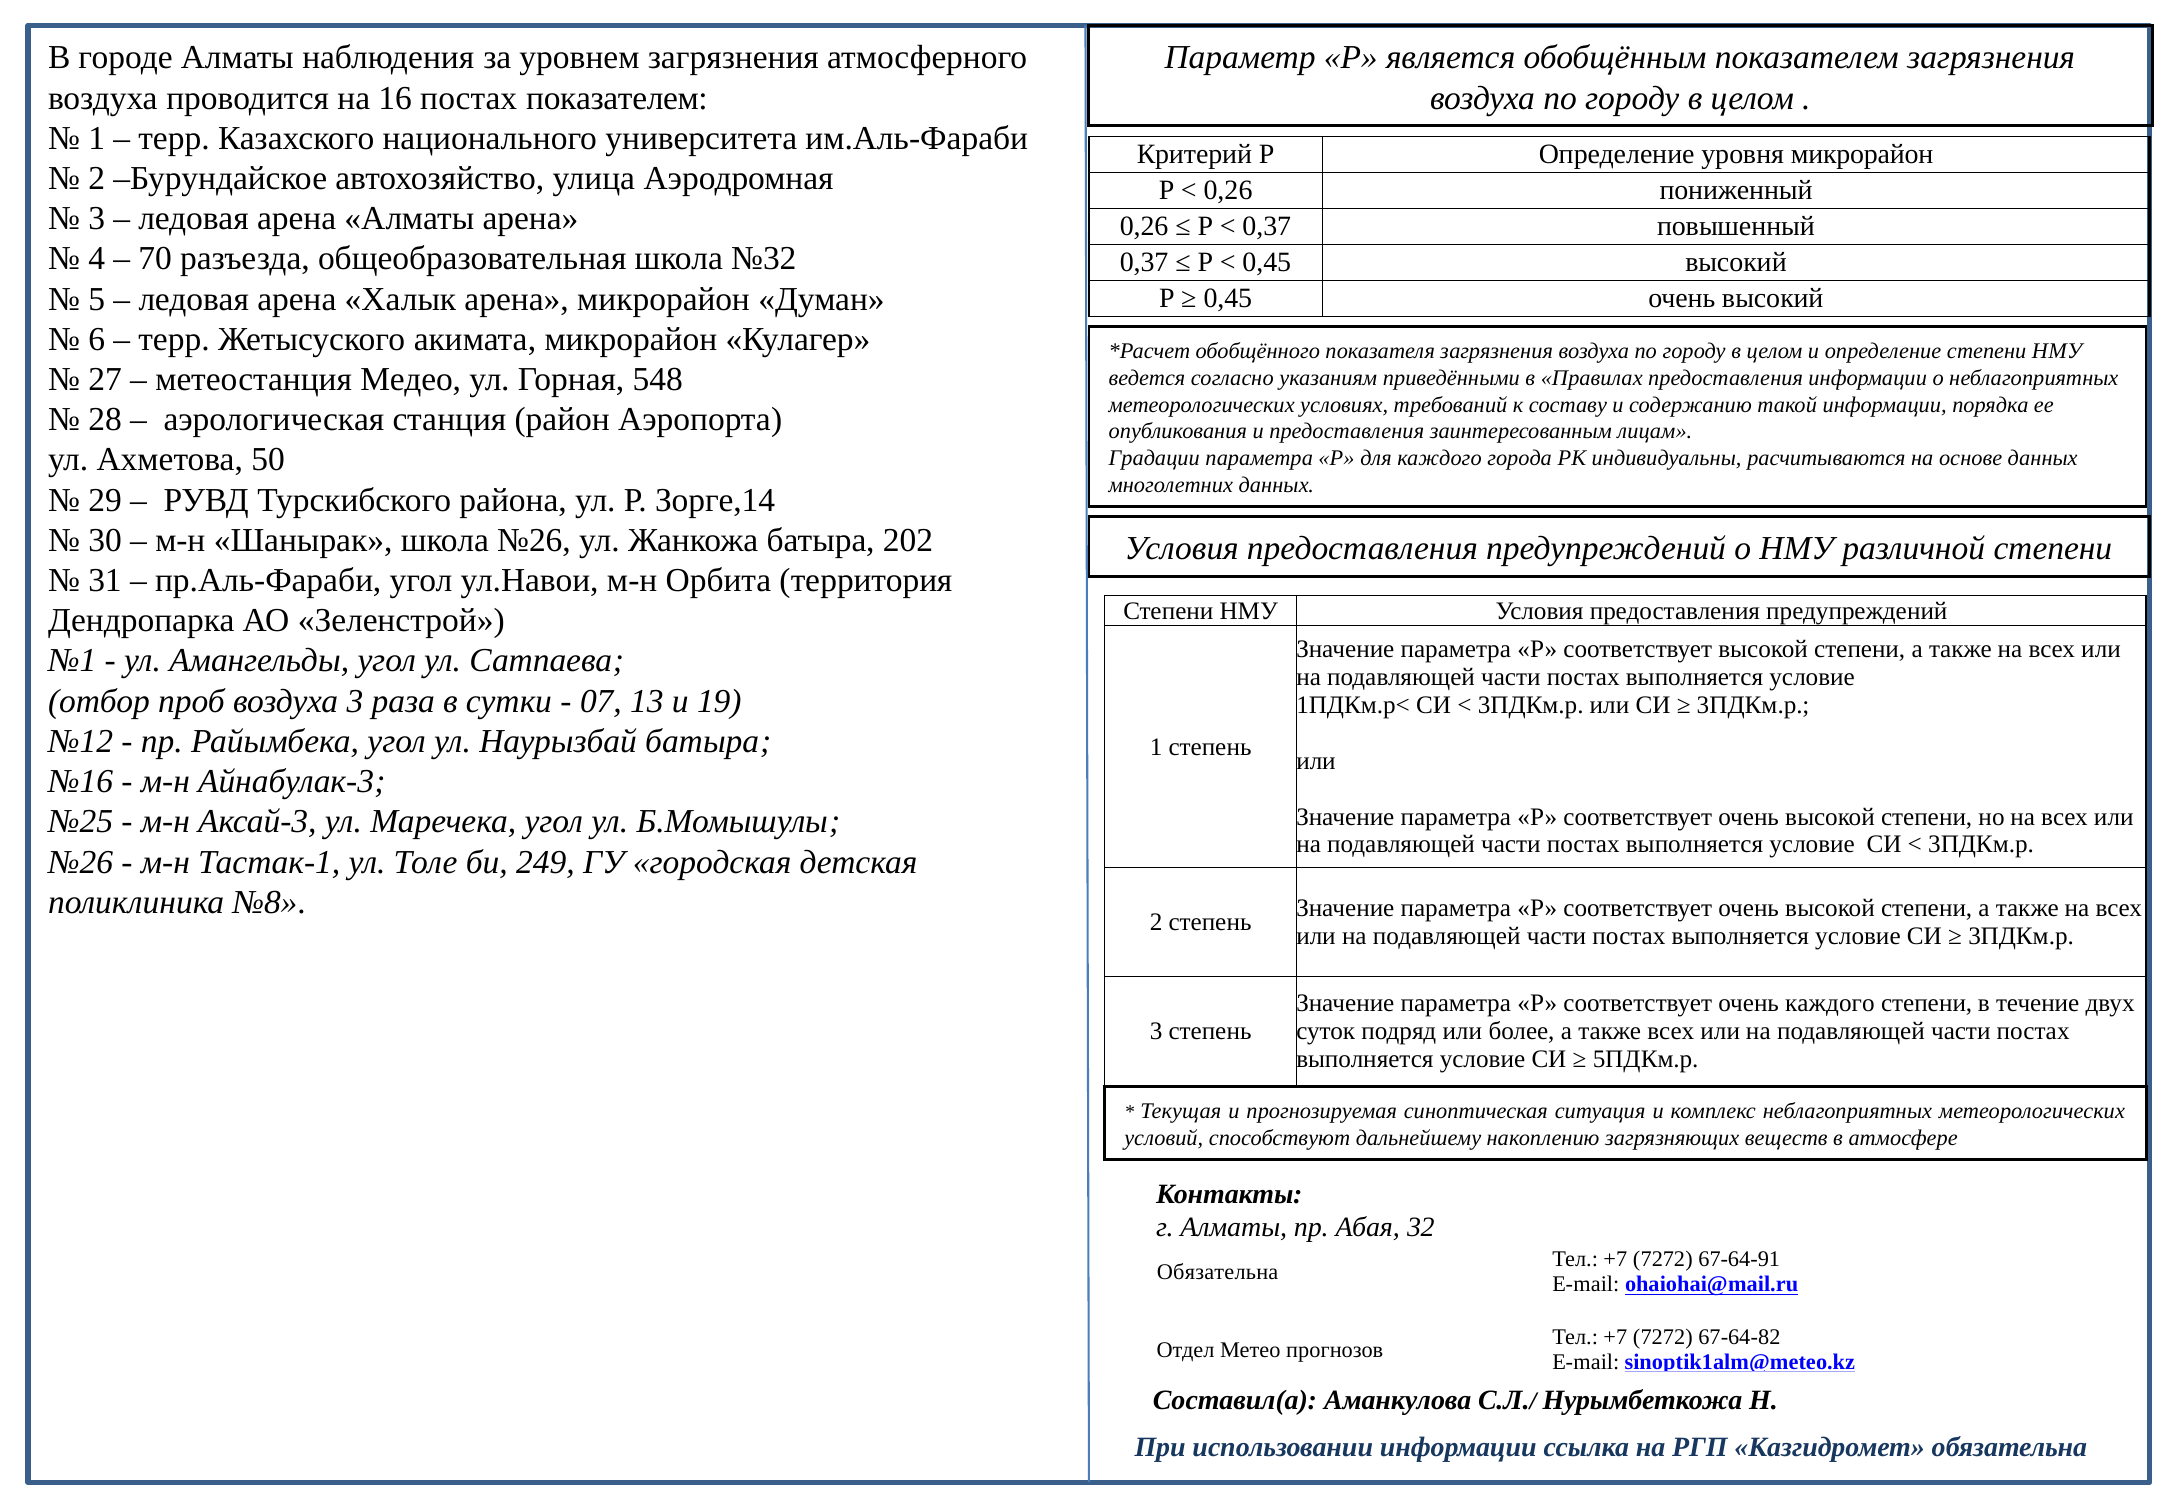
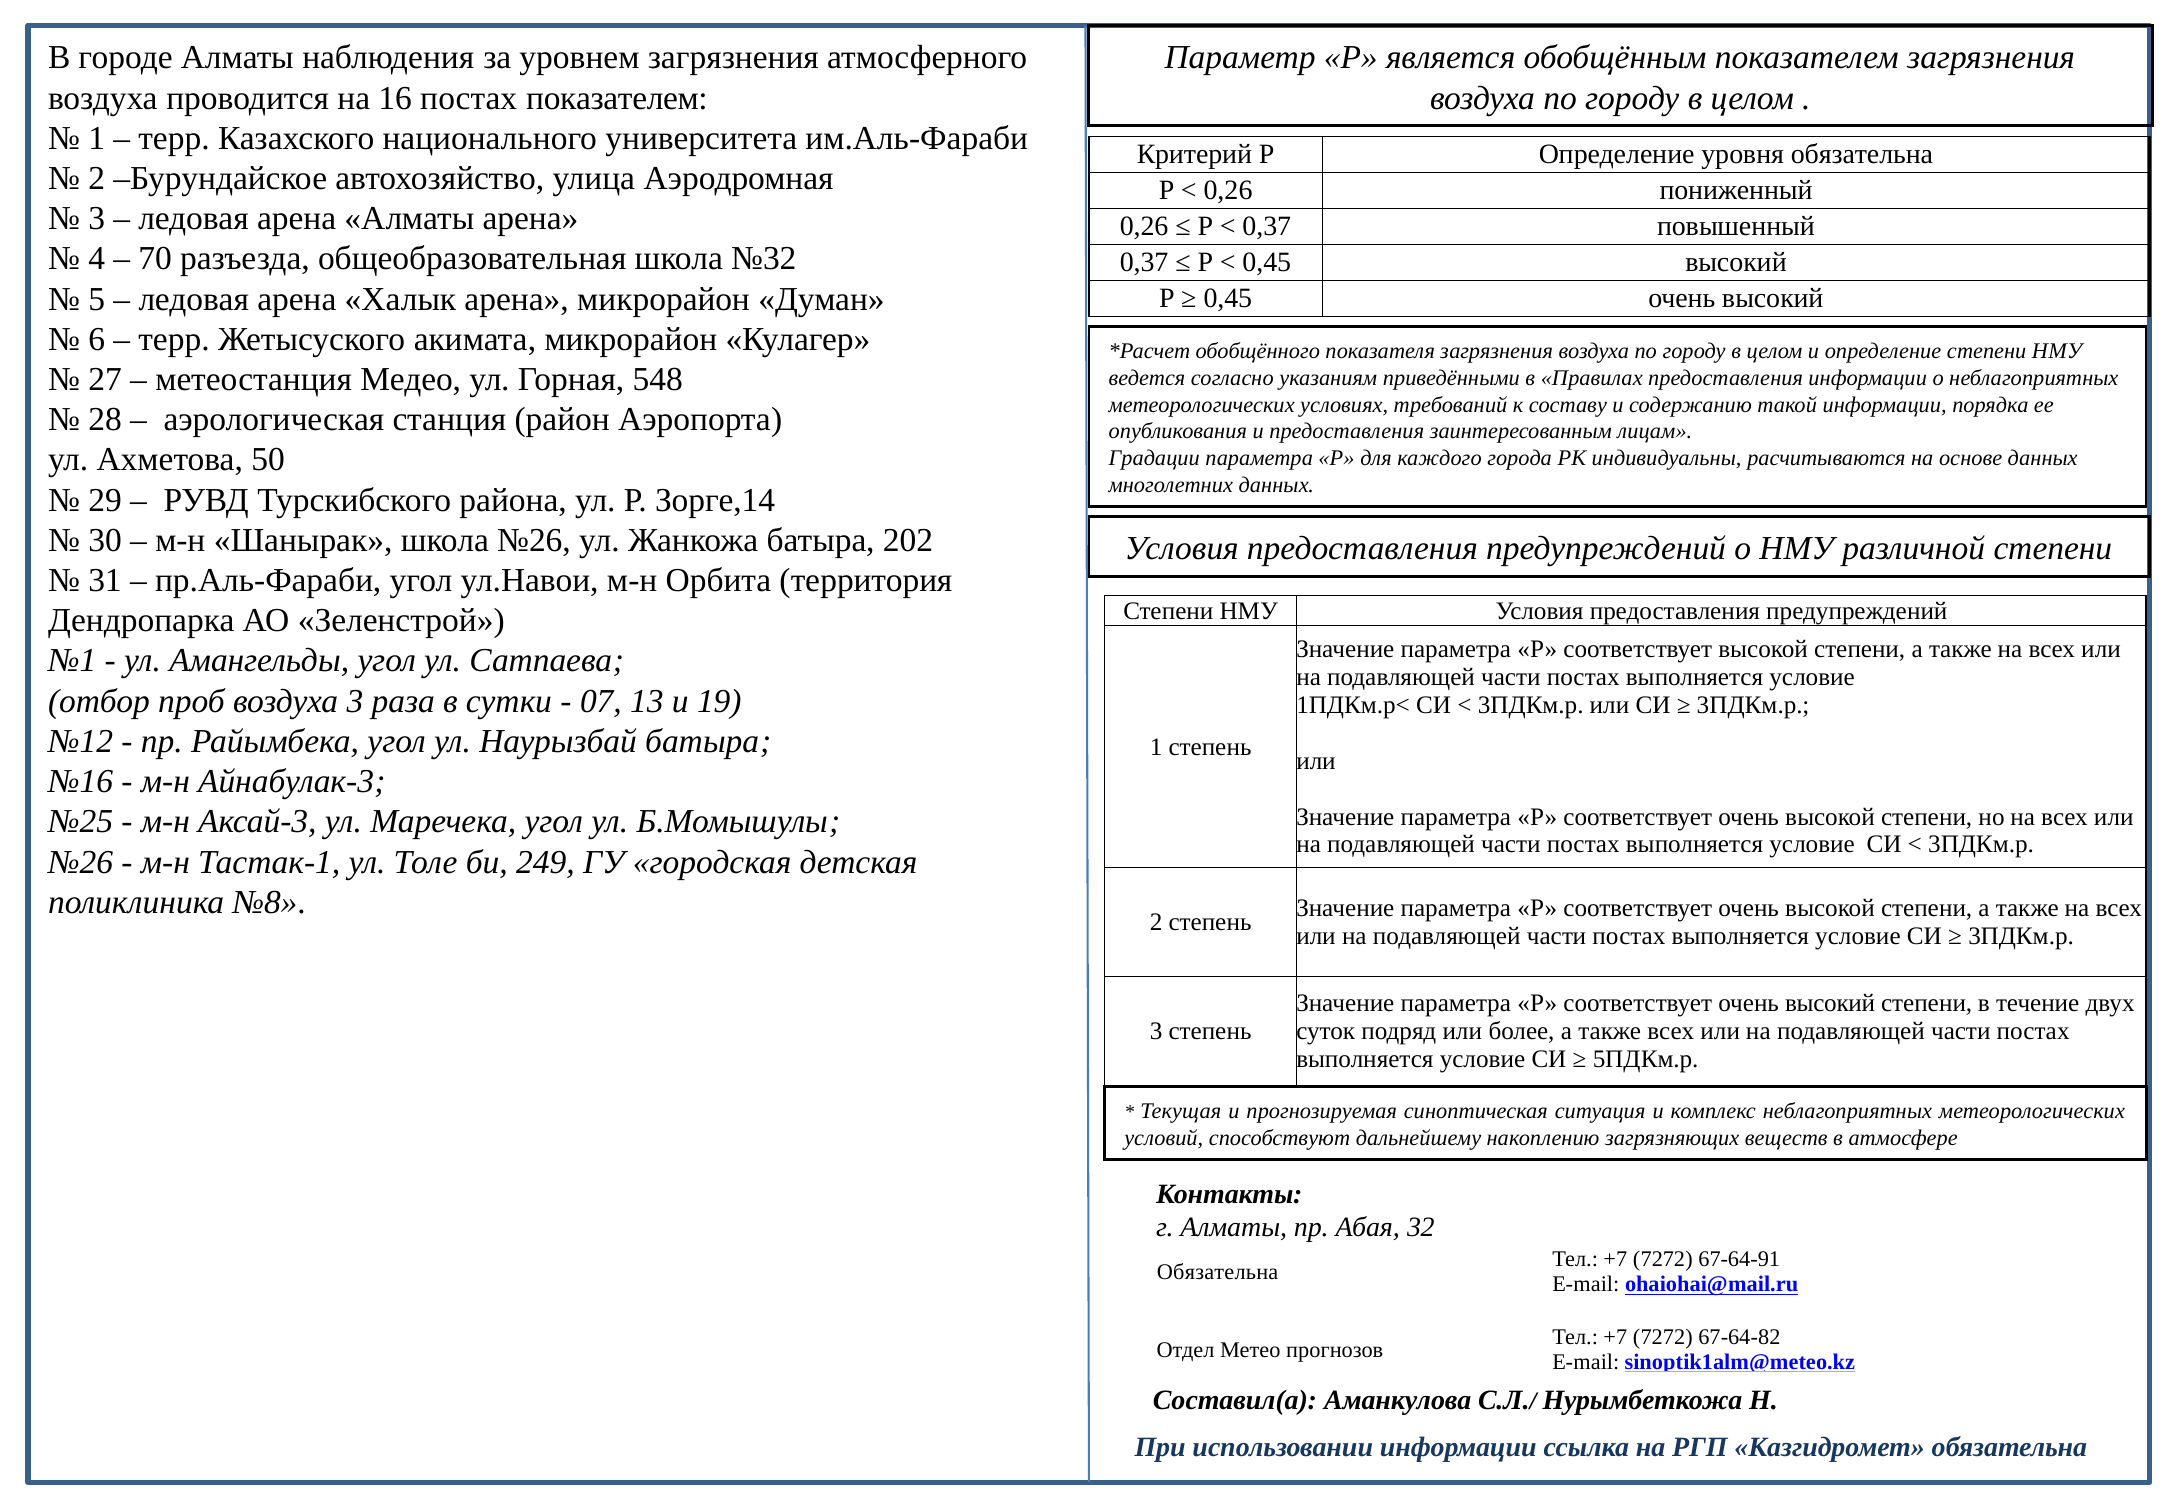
уровня микрорайон: микрорайон -> обязательна (1862, 154)
соответствует очень каждого: каждого -> высокий (1830, 1003)
